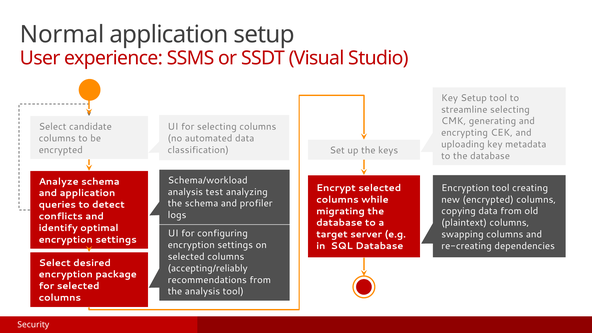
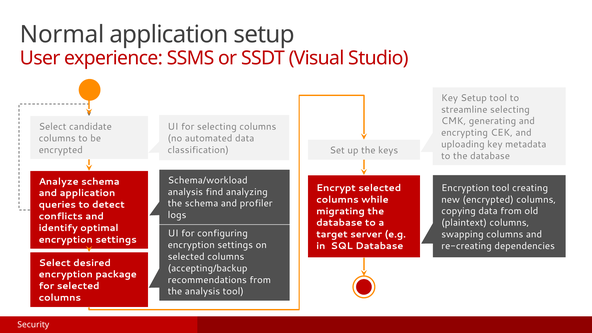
test: test -> find (214, 192)
accepting/reliably: accepting/reliably -> accepting/backup (208, 268)
